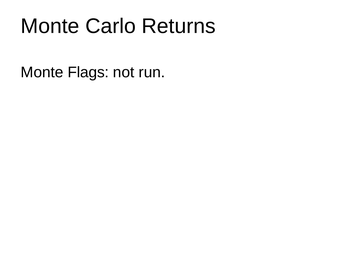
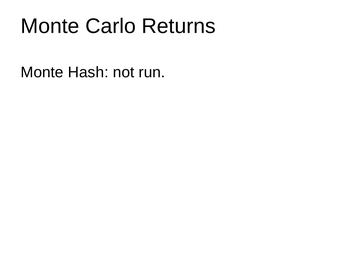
Flags: Flags -> Hash (88, 73)
